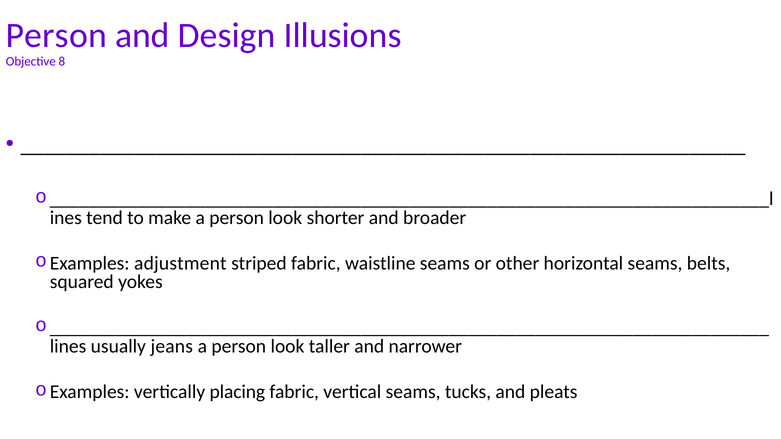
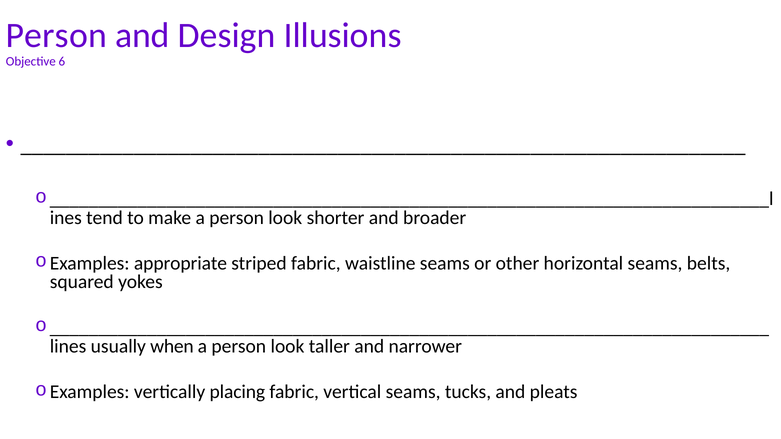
8: 8 -> 6 (62, 62)
adjustment: adjustment -> appropriate (180, 263)
jeans: jeans -> when (172, 347)
